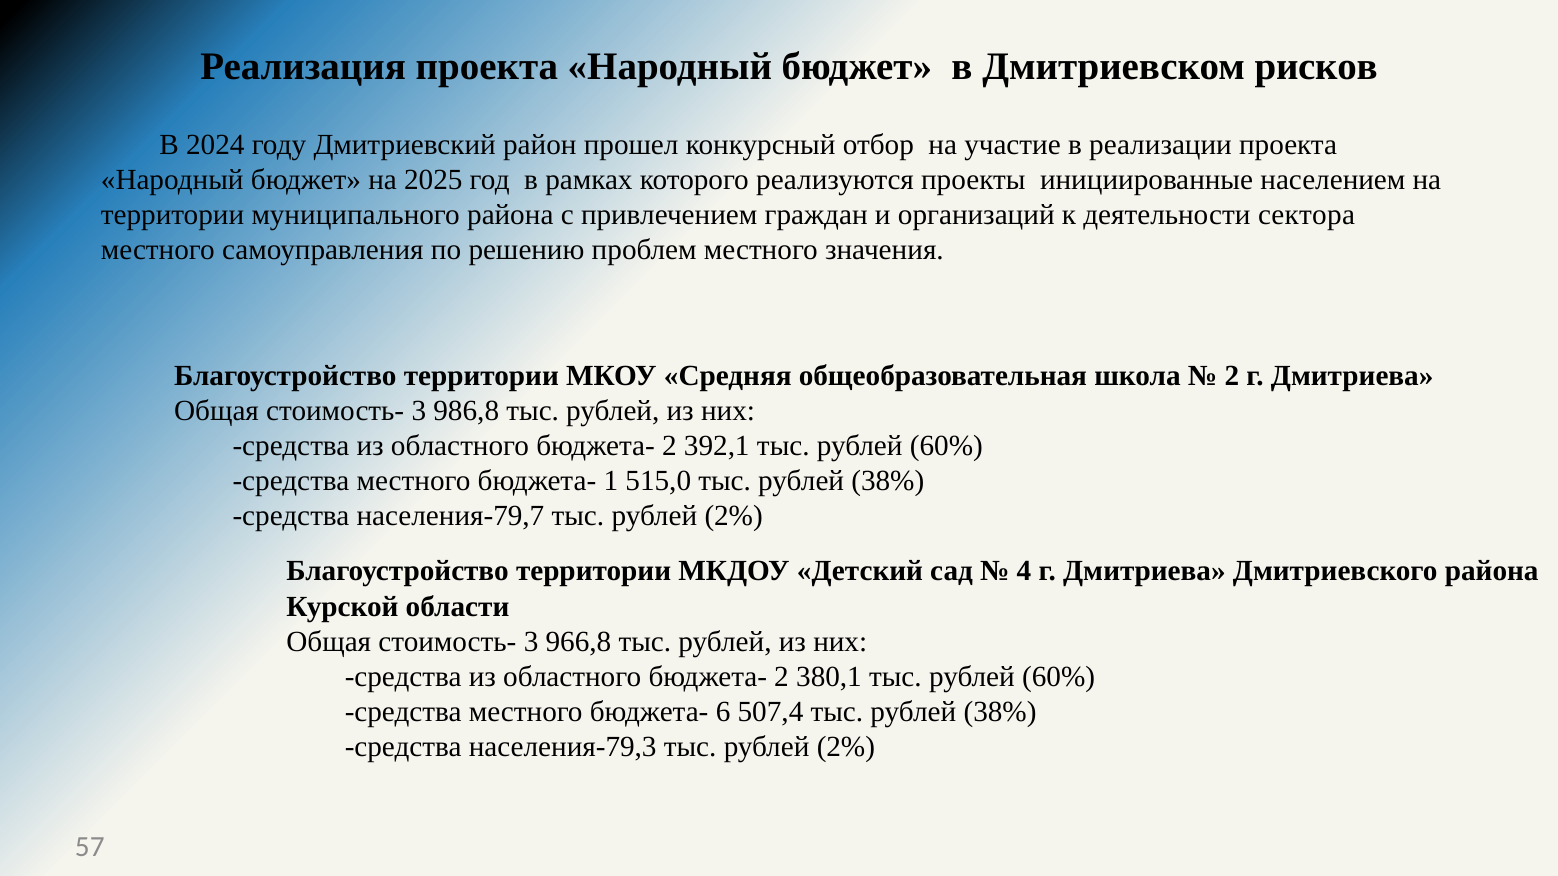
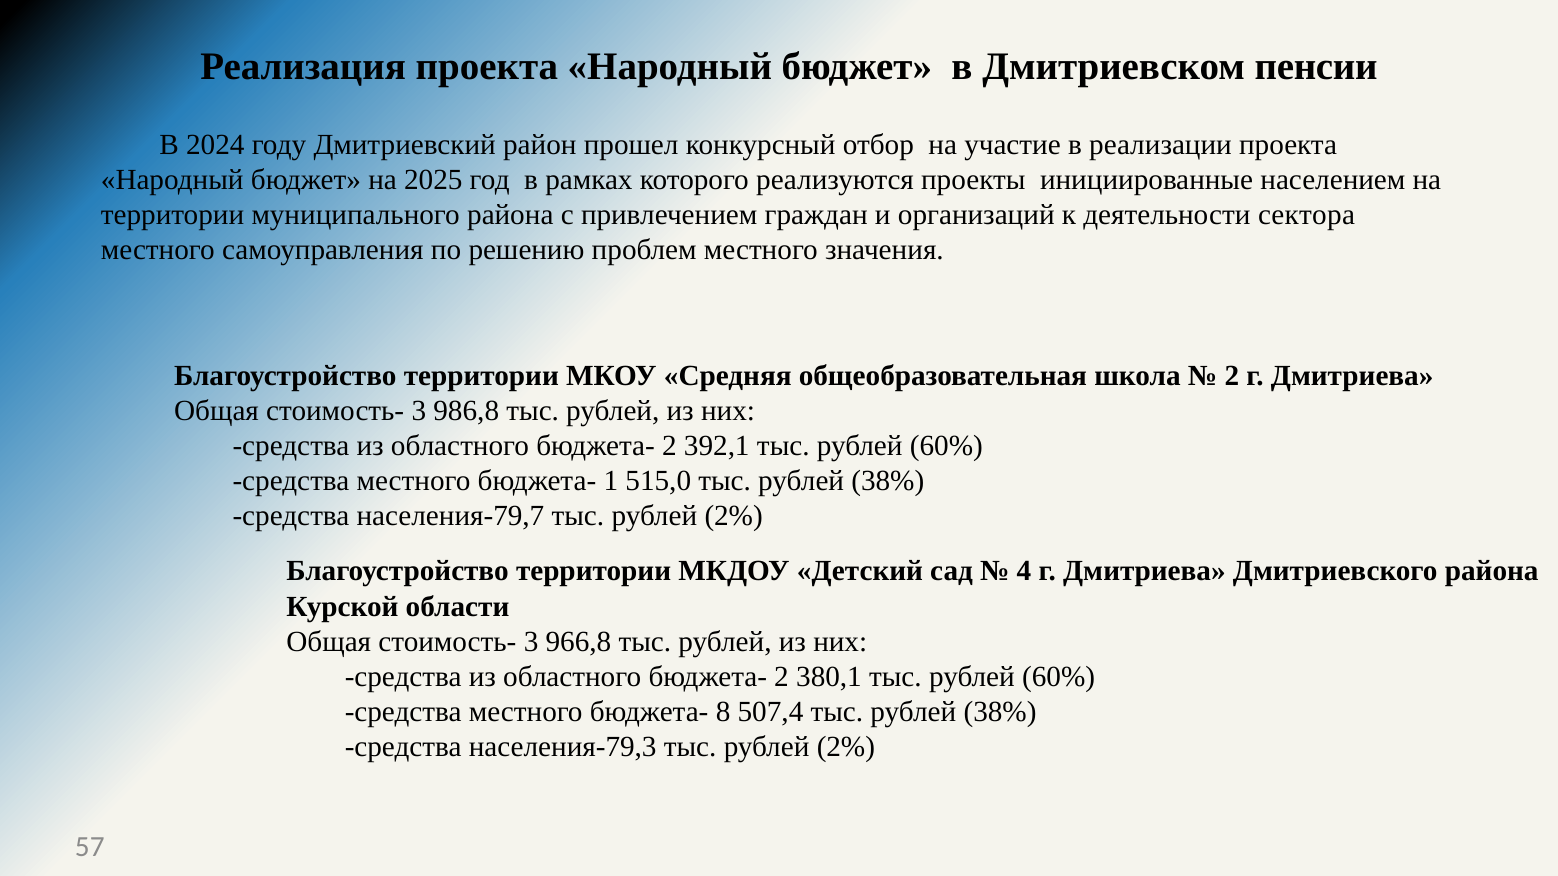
рисков: рисков -> пенсии (1316, 67)
6: 6 -> 8 (723, 712)
